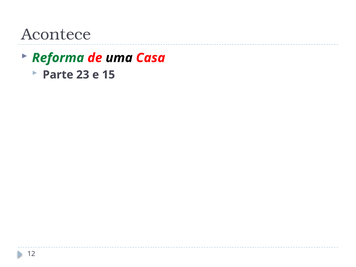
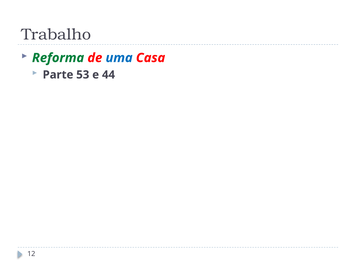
Acontece: Acontece -> Trabalho (56, 34)
uma colour: black -> blue (119, 58)
23: 23 -> 53 (83, 75)
15: 15 -> 44 (108, 75)
